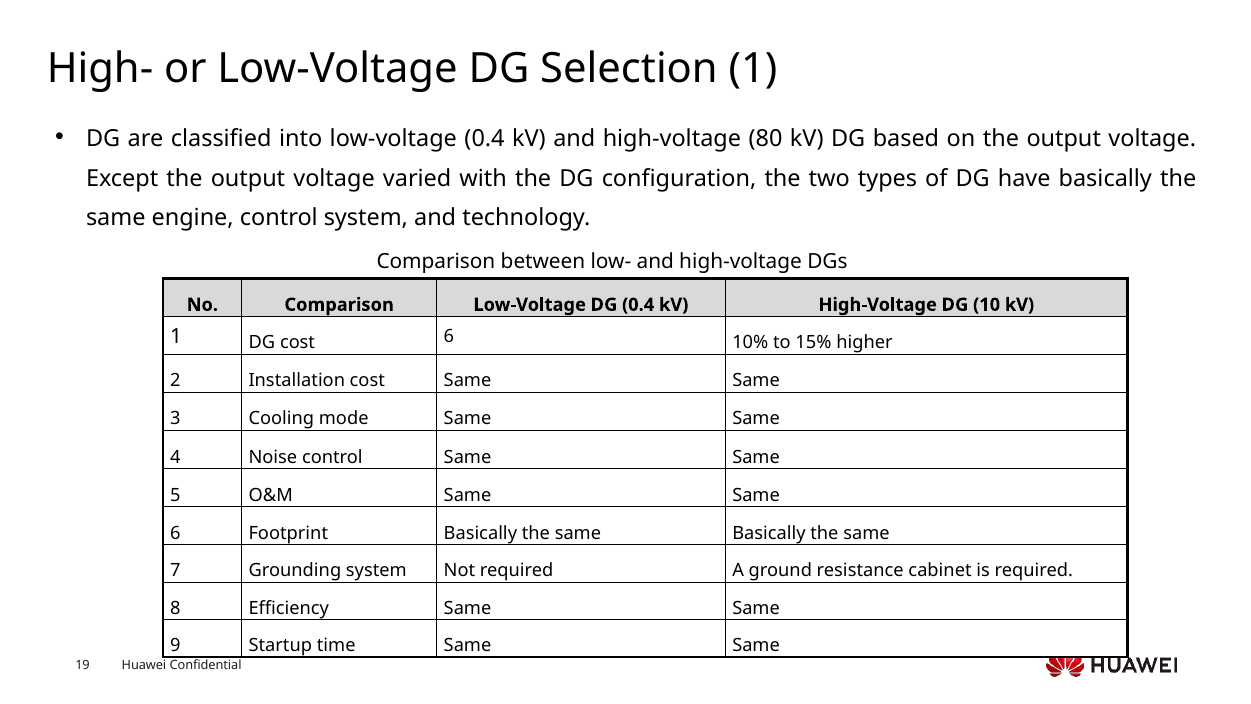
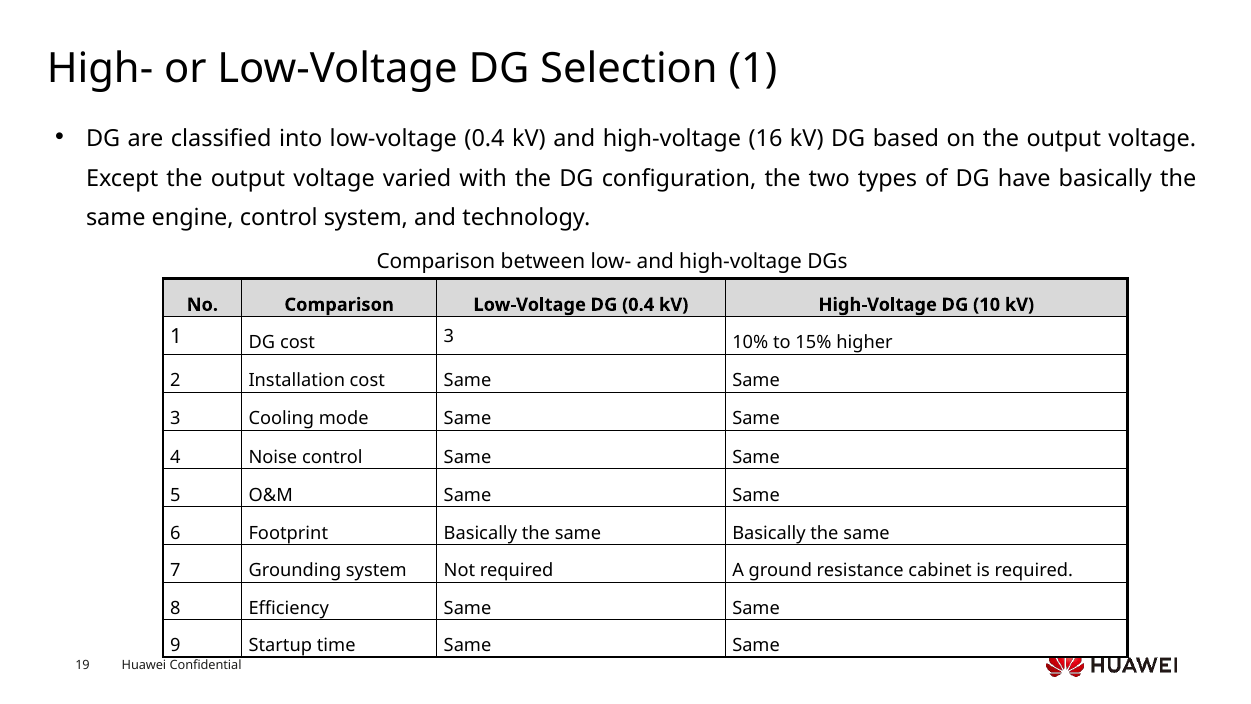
80: 80 -> 16 (766, 139)
cost 6: 6 -> 3 (449, 336)
